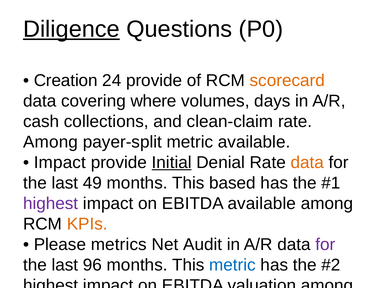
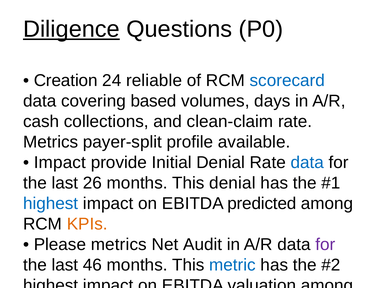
24 provide: provide -> reliable (154, 81)
scorecard colour: orange -> blue (287, 81)
where: where -> based (153, 101)
Among: Among -> Metrics (51, 142)
payer-split metric: metric -> profile (190, 142)
Initial underline: present -> none (172, 163)
data colour: orange -> blue (307, 163)
49: 49 -> 26 (92, 183)
This based: based -> denial (232, 183)
highest colour: purple -> blue (51, 204)
EBITDA available: available -> predicted (262, 204)
96: 96 -> 46 (92, 266)
